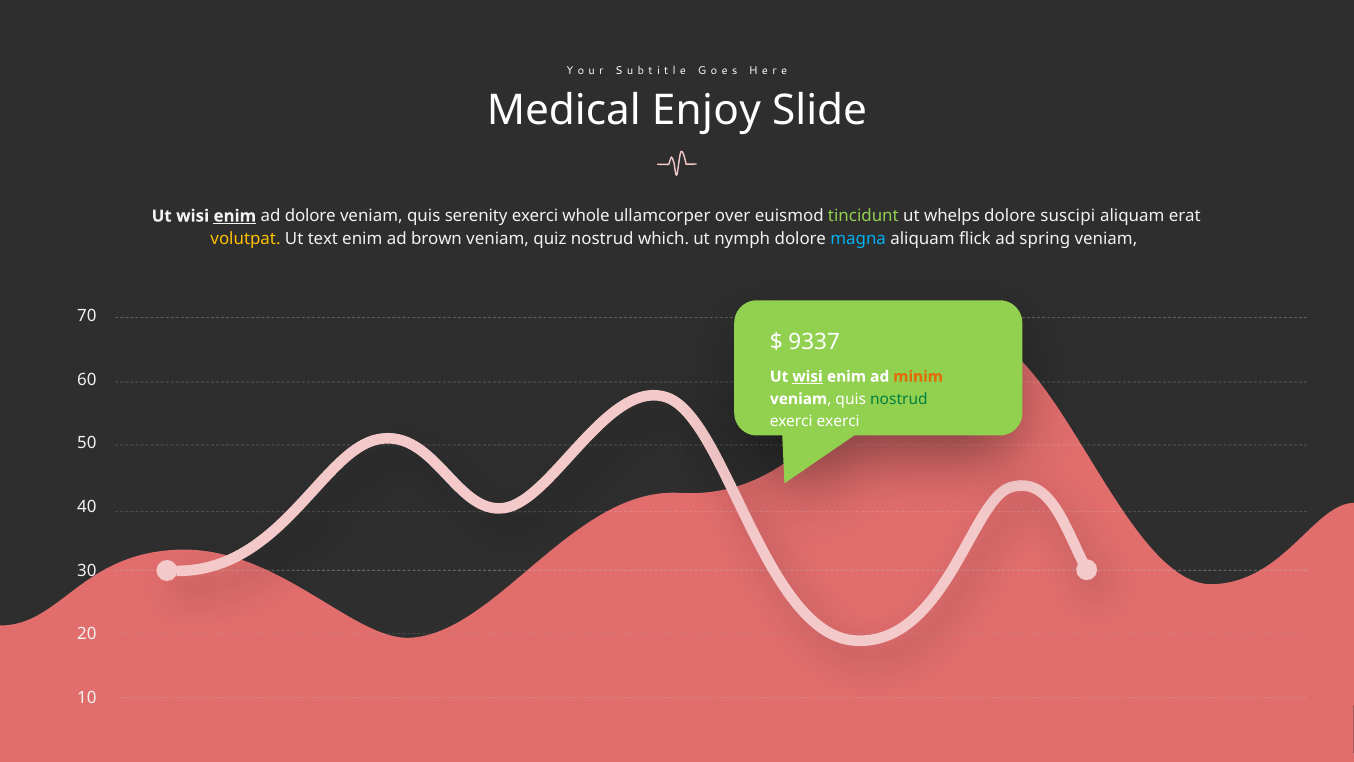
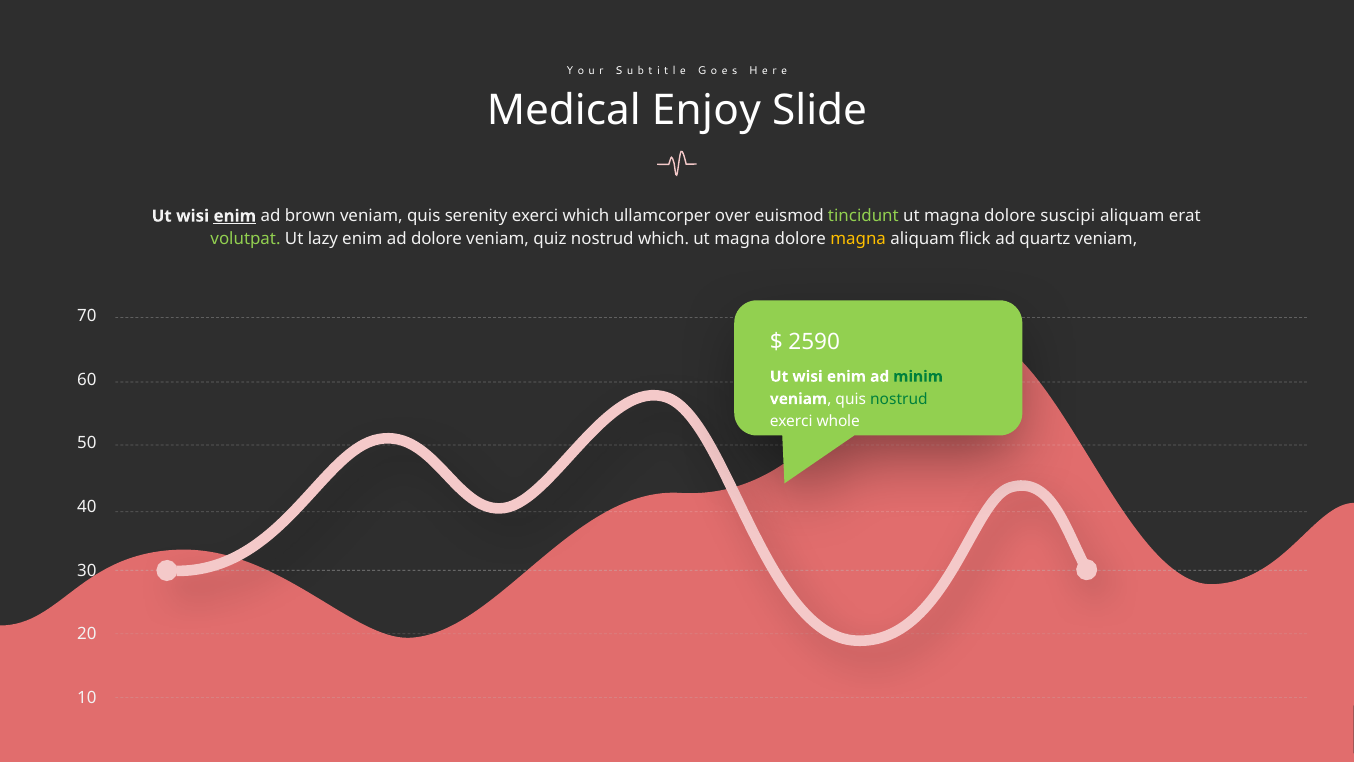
ad dolore: dolore -> brown (310, 216)
exerci whole: whole -> which (586, 216)
whelps: whelps -> magna (952, 216)
volutpat colour: yellow -> light green (246, 239)
text: text -> lazy (323, 239)
ad brown: brown -> dolore (436, 239)
nymph: nymph -> magna (742, 239)
magna colour: light blue -> yellow (858, 239)
spring: spring -> quartz (1045, 239)
9337: 9337 -> 2590 (814, 342)
wisi underline: present -> none (808, 376)
minim colour: orange -> green (918, 376)
exerci exerci: exerci -> whole (838, 421)
